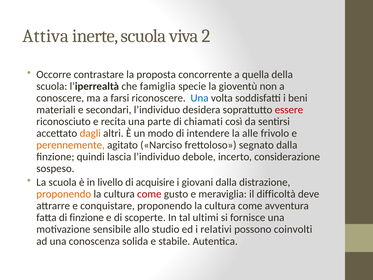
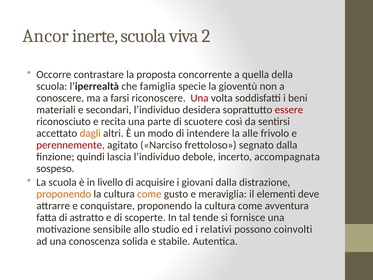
Attiva: Attiva -> Ancor (46, 36)
Una colour: blue -> red (200, 98)
chiamati: chiamati -> scuotere (203, 121)
perennemente colour: orange -> red (71, 145)
considerazione: considerazione -> accompagnata (287, 157)
come colour: red -> orange (149, 194)
difficoltà: difficoltà -> elementi (276, 194)
di finzione: finzione -> astratto (87, 217)
ultimi: ultimi -> tende (206, 217)
